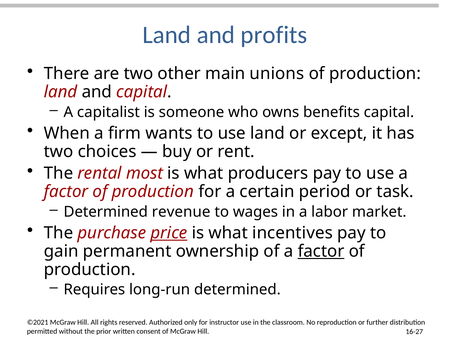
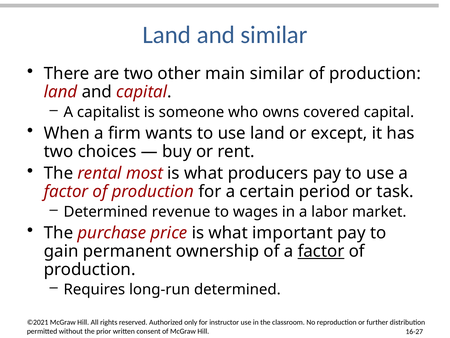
and profits: profits -> similar (274, 35)
main unions: unions -> similar (277, 74)
benefits: benefits -> covered (331, 112)
price underline: present -> none (169, 233)
incentives: incentives -> important (293, 233)
